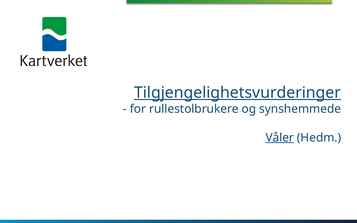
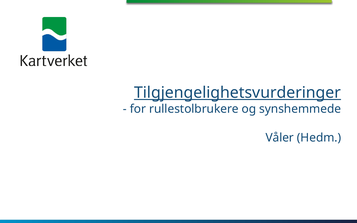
Våler underline: present -> none (280, 138)
